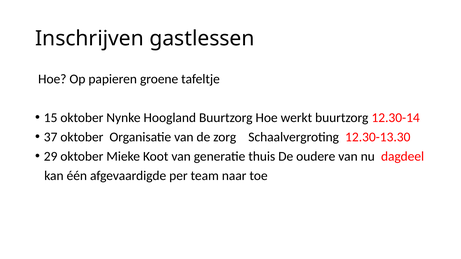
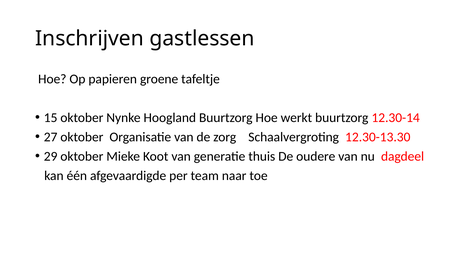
37: 37 -> 27 (51, 137)
